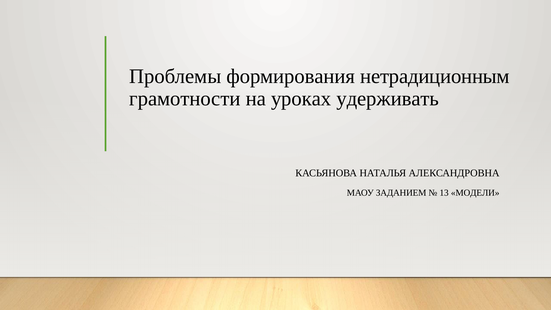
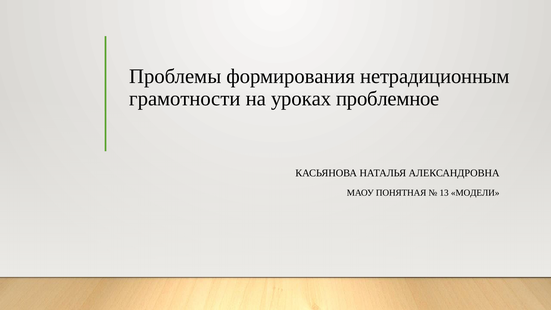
удерживать: удерживать -> проблемное (388, 99)
ЗАДАНИЕМ: ЗАДАНИЕМ -> ПОНЯТНАЯ (401, 193)
